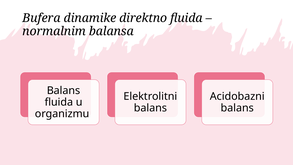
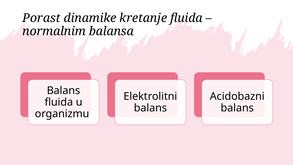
Bufera: Bufera -> Porast (41, 18)
direktno: direktno -> kretanje (143, 18)
